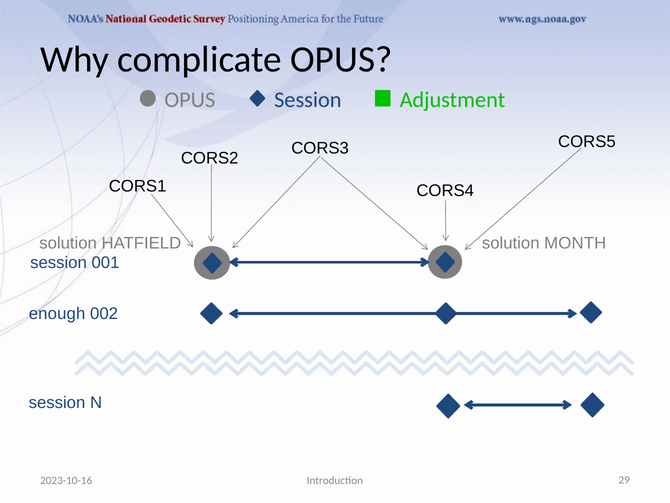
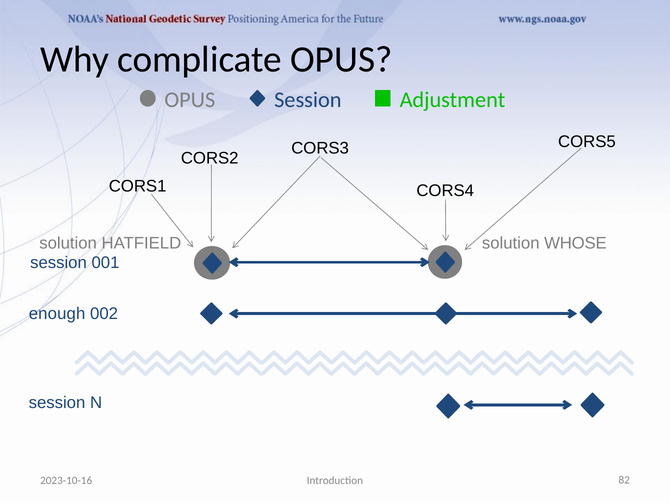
MONTH: MONTH -> WHOSE (575, 243)
29: 29 -> 82 (624, 480)
